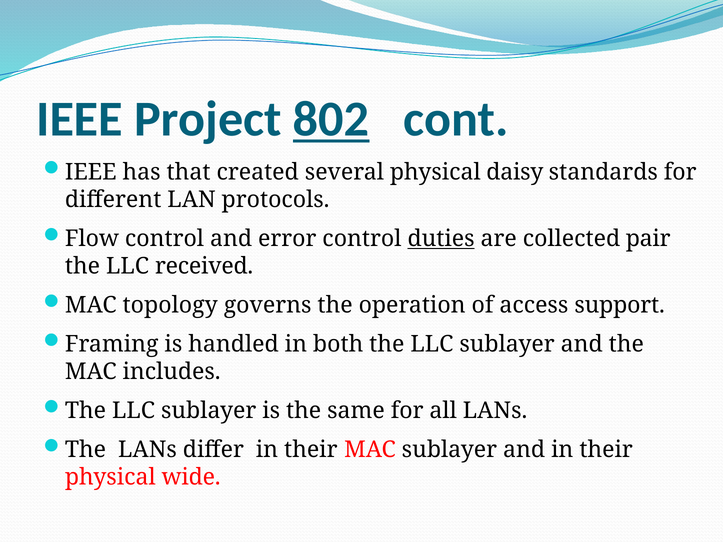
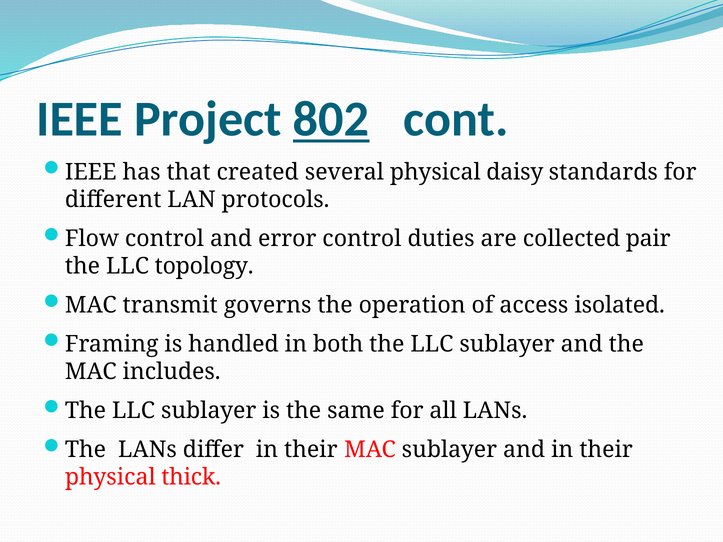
duties underline: present -> none (441, 239)
received: received -> topology (204, 266)
topology: topology -> transmit (170, 305)
support: support -> isolated (620, 305)
wide: wide -> thick (191, 478)
